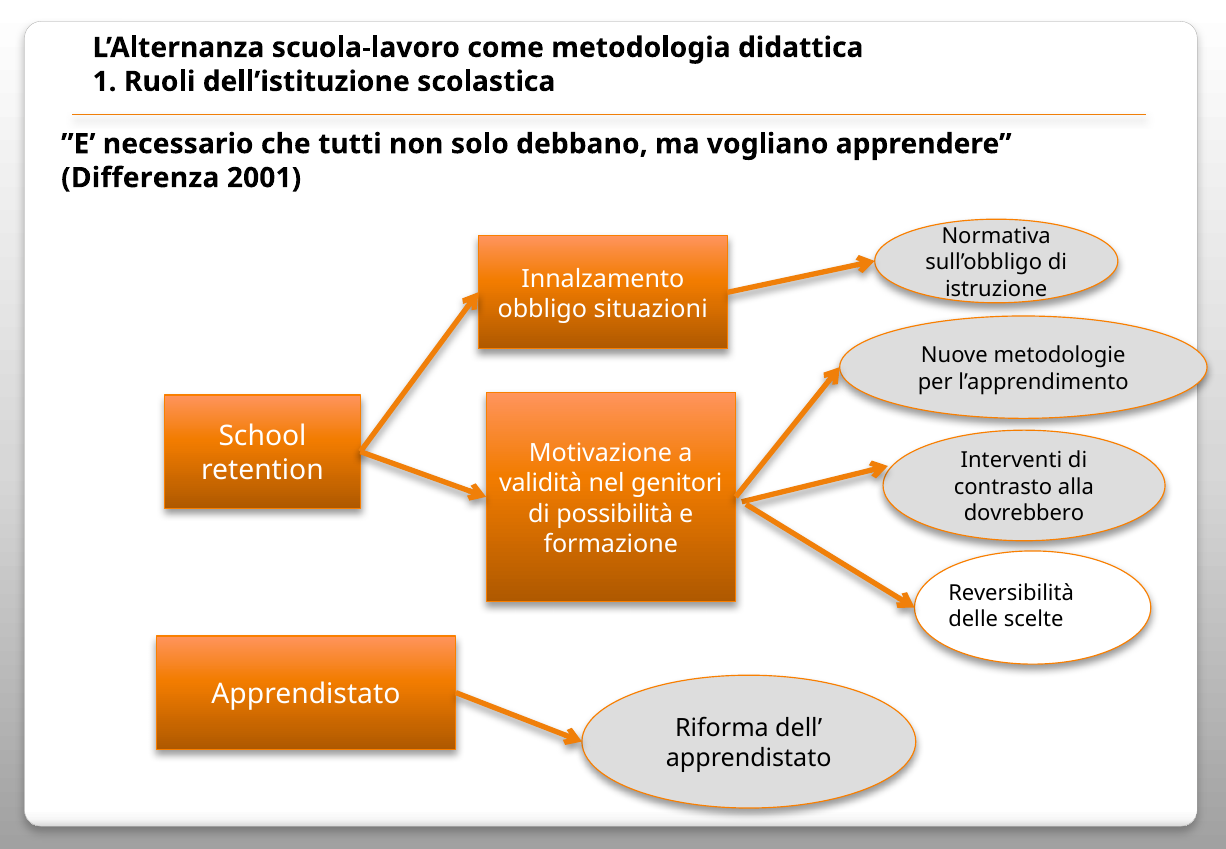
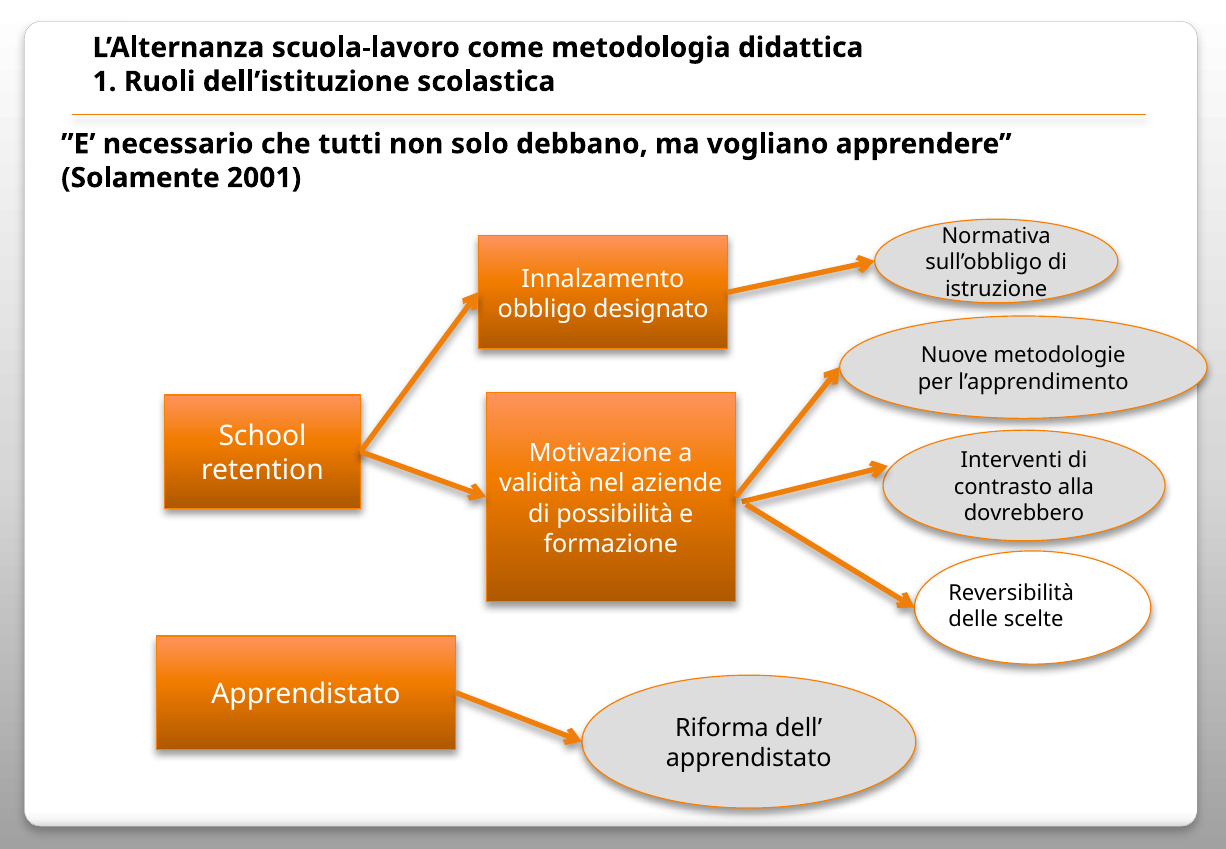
Differenza: Differenza -> Solamente (140, 178)
situazioni: situazioni -> designato (651, 309)
genitori: genitori -> aziende (677, 483)
